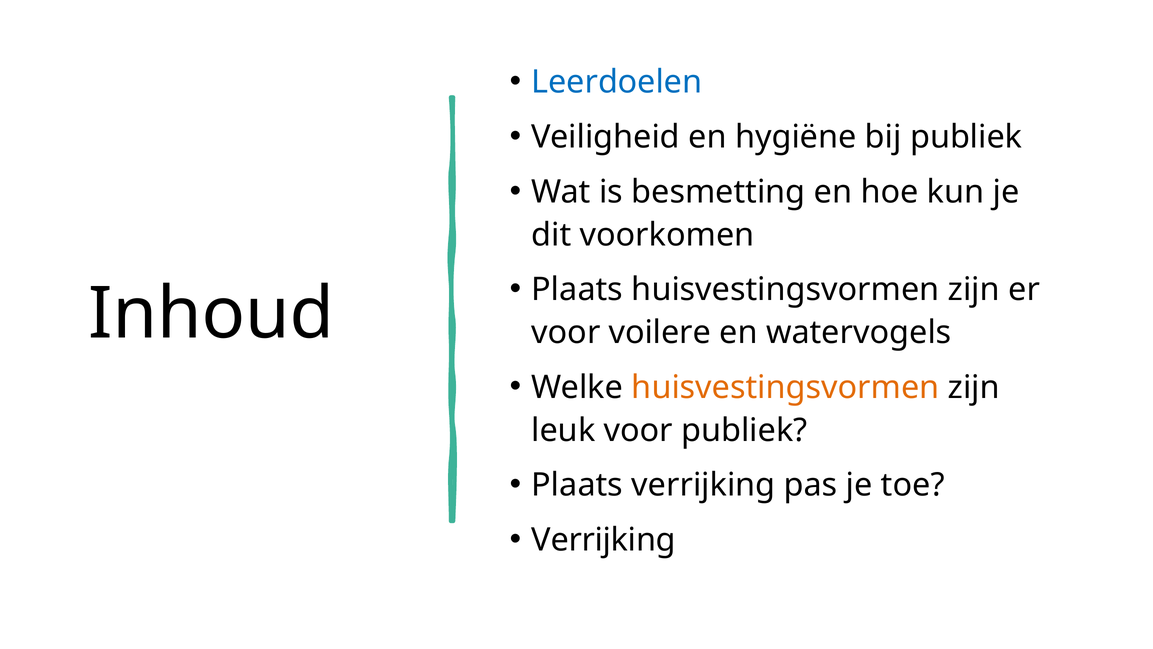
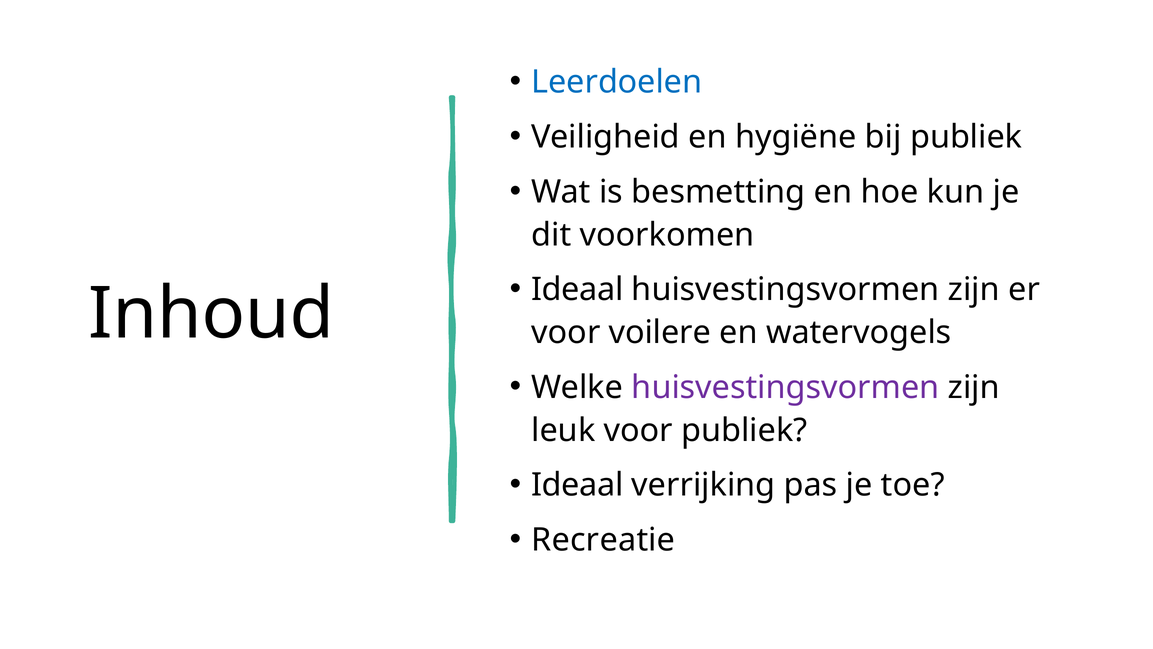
Plaats: Plaats -> Ideaal (577, 290)
huisvestingsvormen colour: orange -> purple (785, 387)
Plaats: Plaats -> Ideaal (577, 485)
Verrijking: Verrijking -> Recreatie (603, 540)
